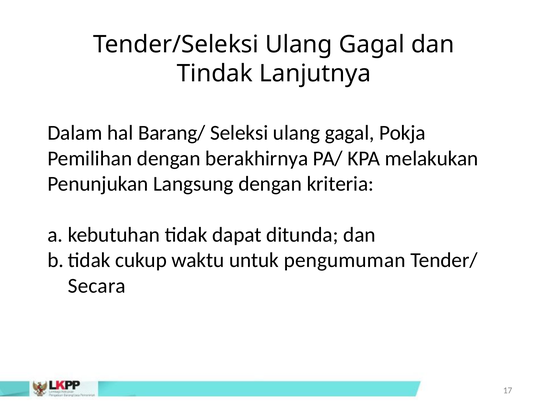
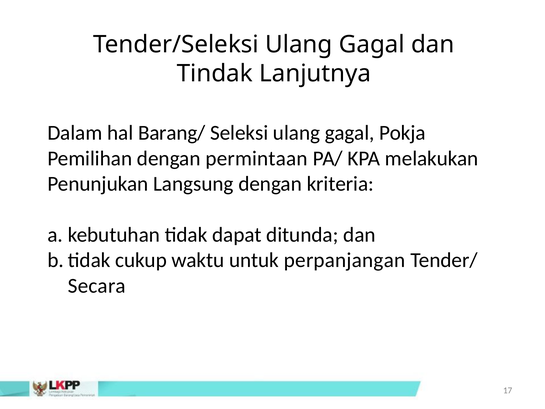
berakhirnya: berakhirnya -> permintaan (257, 158)
pengumuman: pengumuman -> perpanjangan (345, 260)
